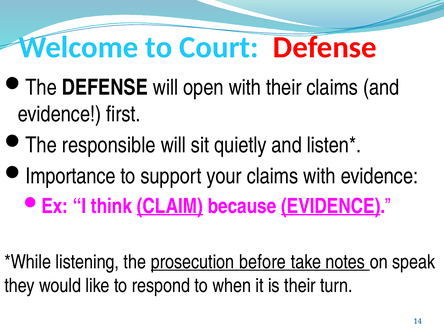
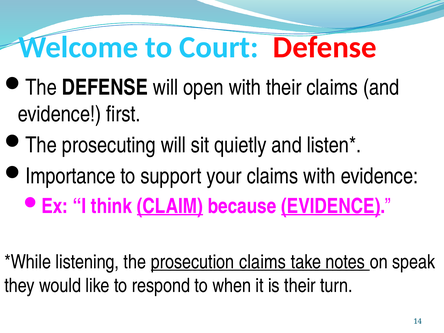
responsible: responsible -> prosecuting (109, 145)
prosecution before: before -> claims (263, 262)
